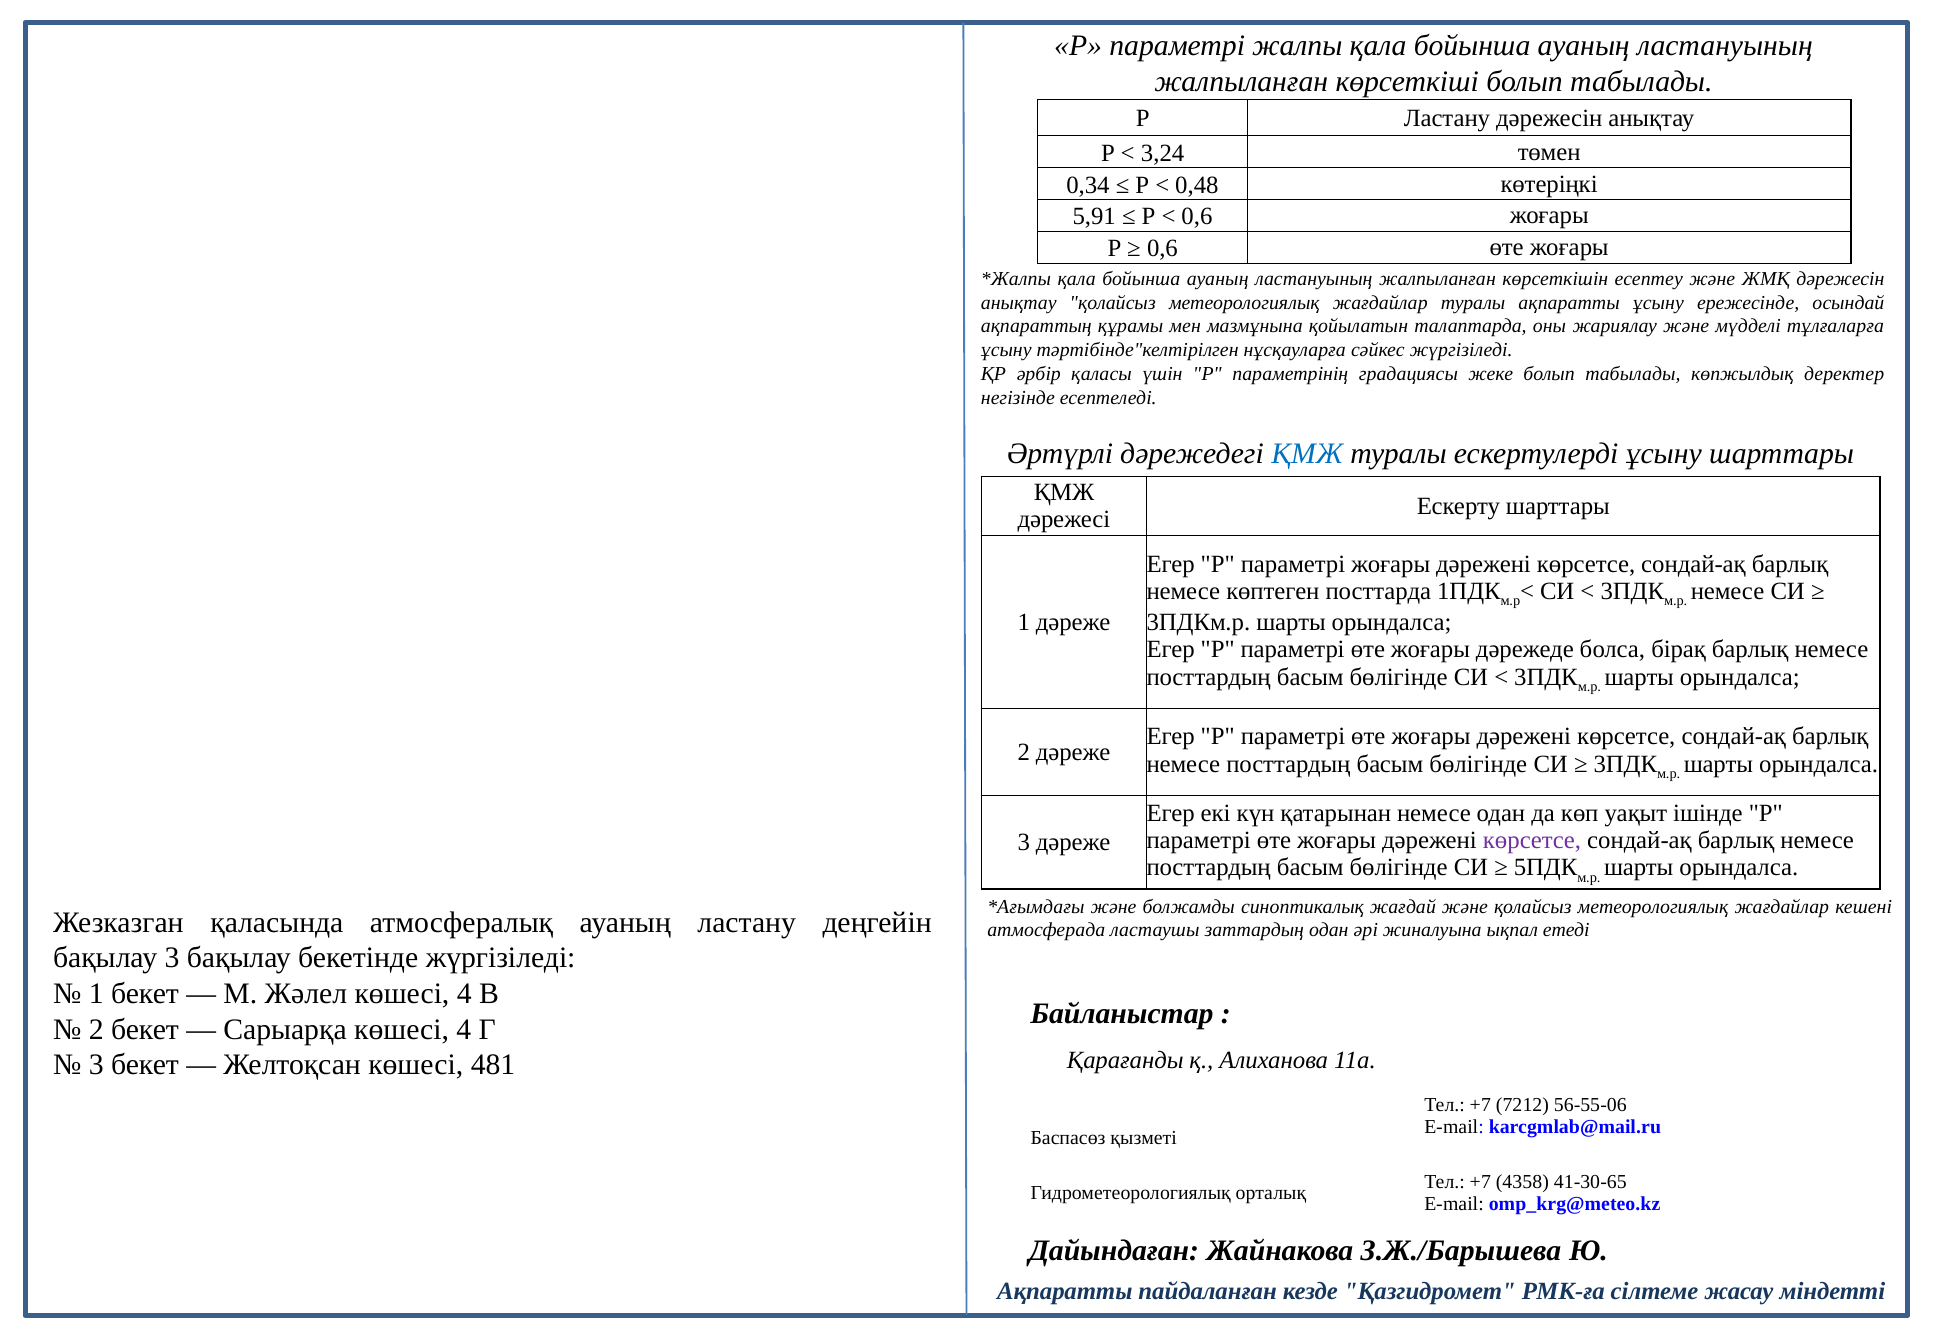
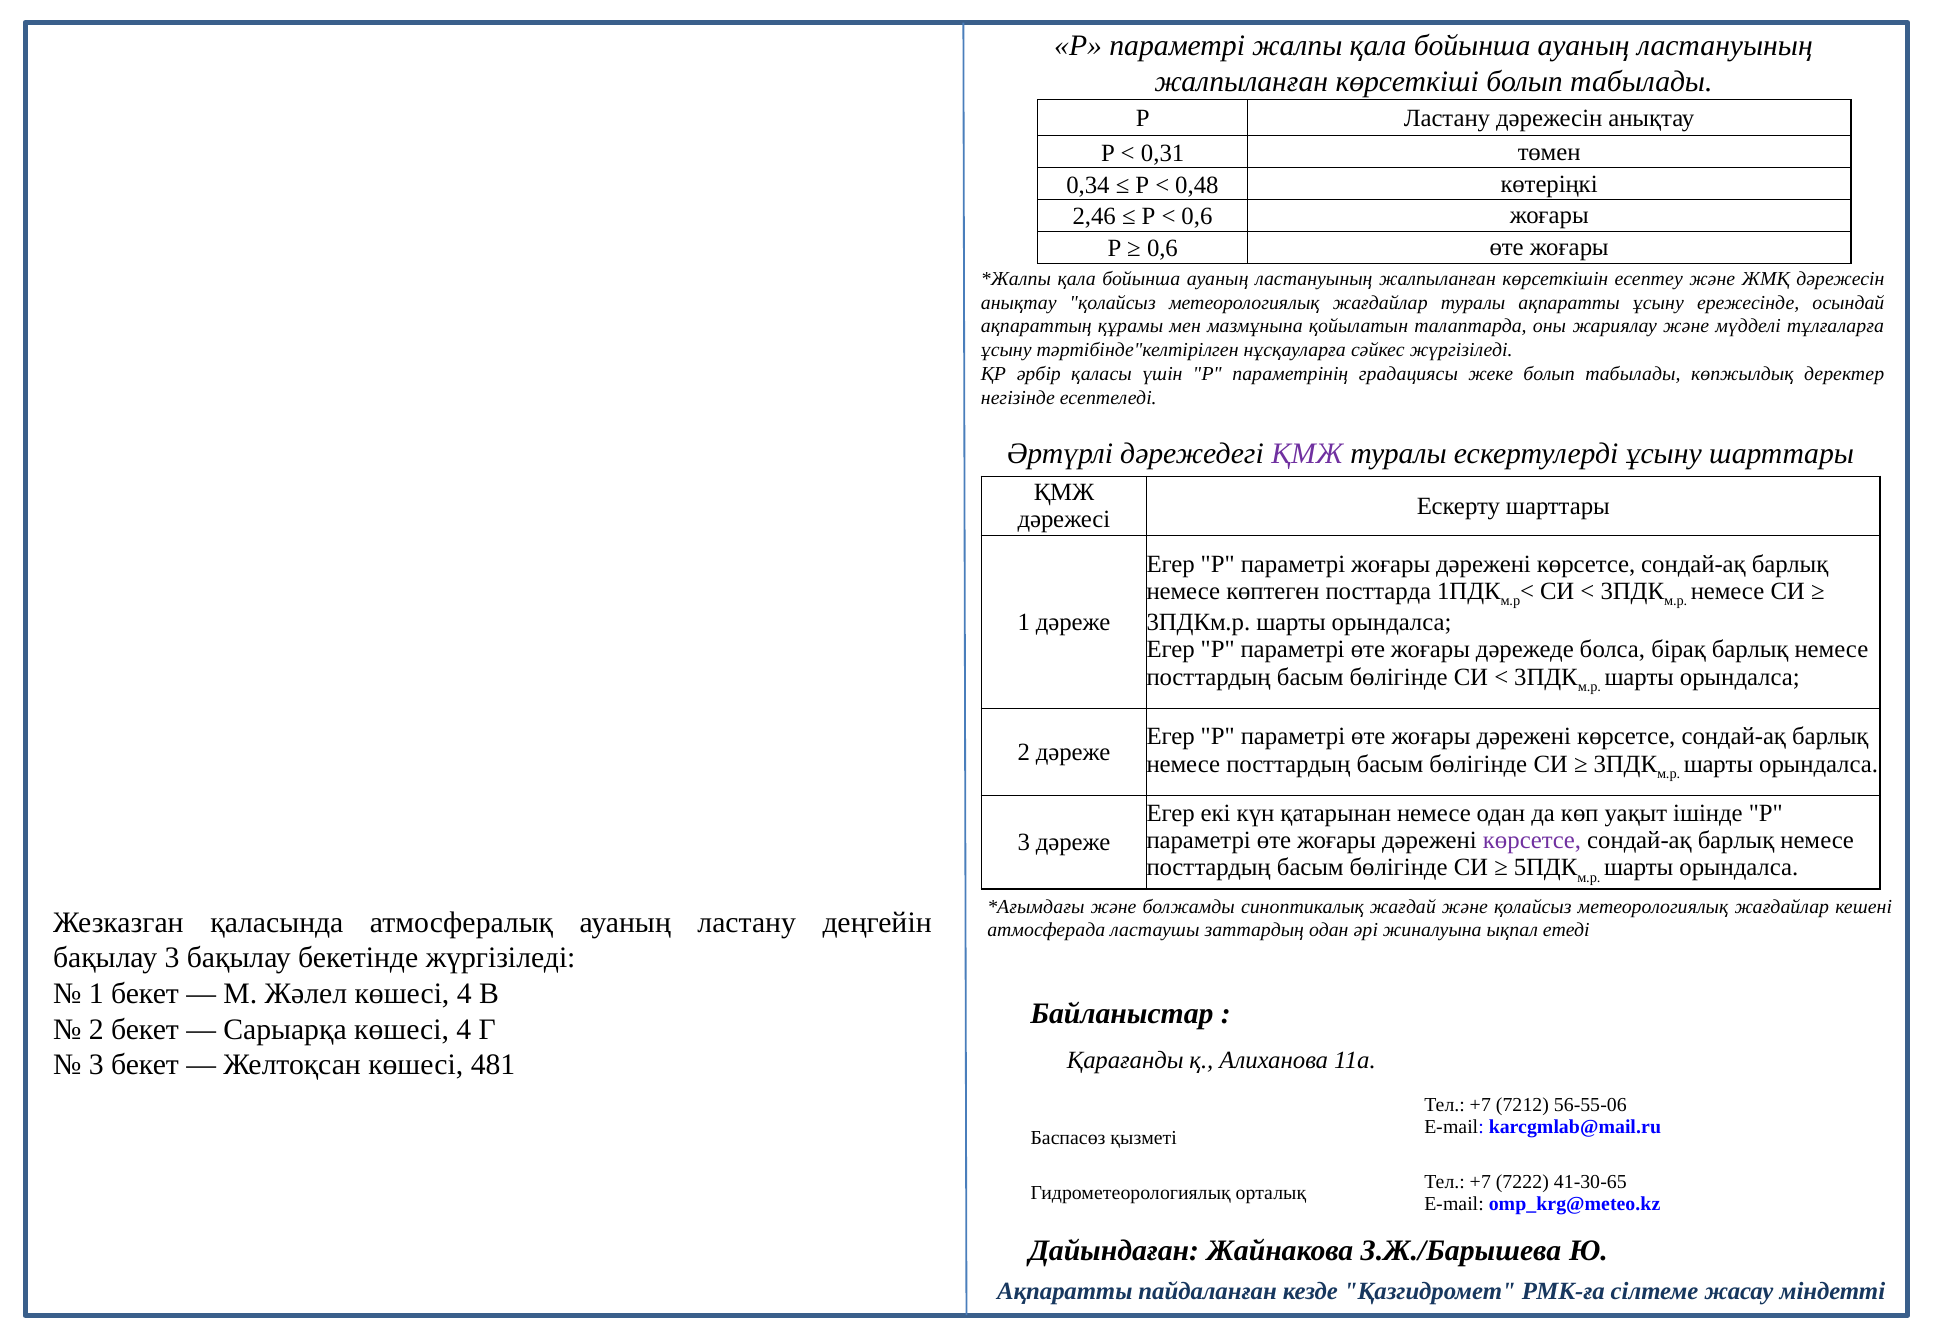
3,24: 3,24 -> 0,31 (1163, 153)
5,91: 5,91 -> 2,46 (1094, 217)
ҚМЖ colour: blue -> purple (1307, 454)
4358: 4358 -> 7222 (1522, 1182)
